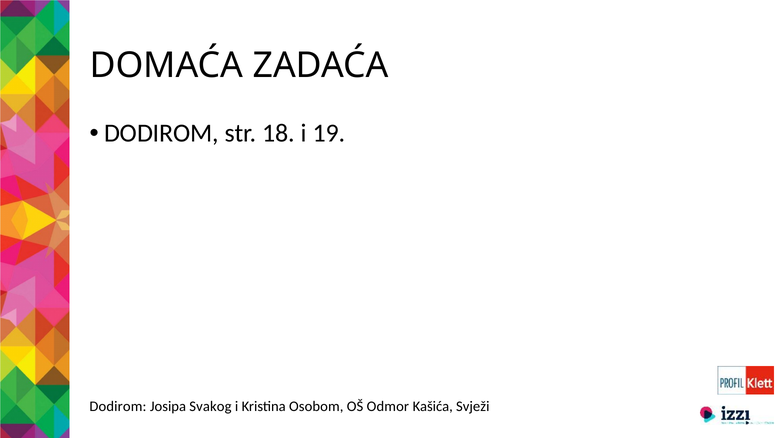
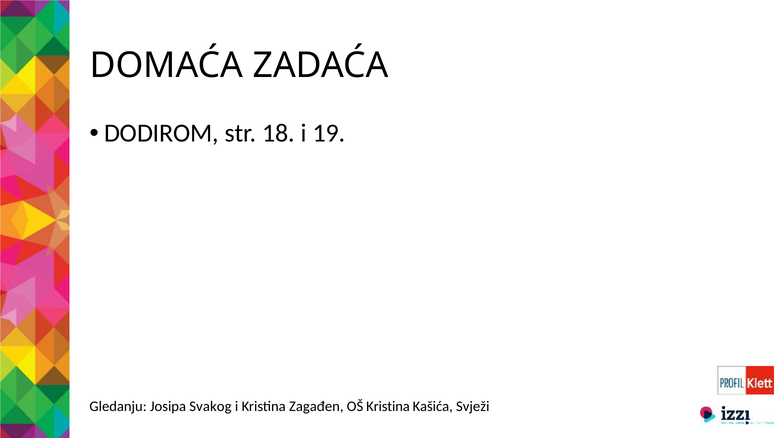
Dodirom: Dodirom -> Gledanju (118, 407)
Osobom: Osobom -> Zagađen (316, 407)
OŠ Odmor: Odmor -> Kristina (388, 407)
